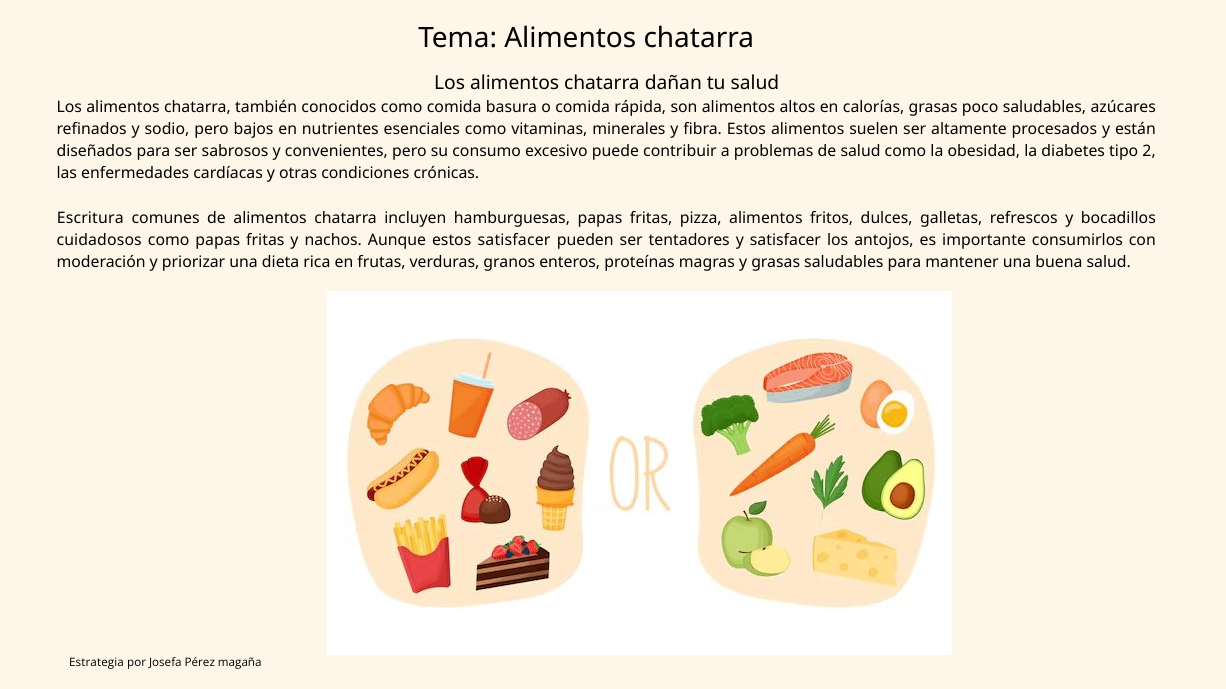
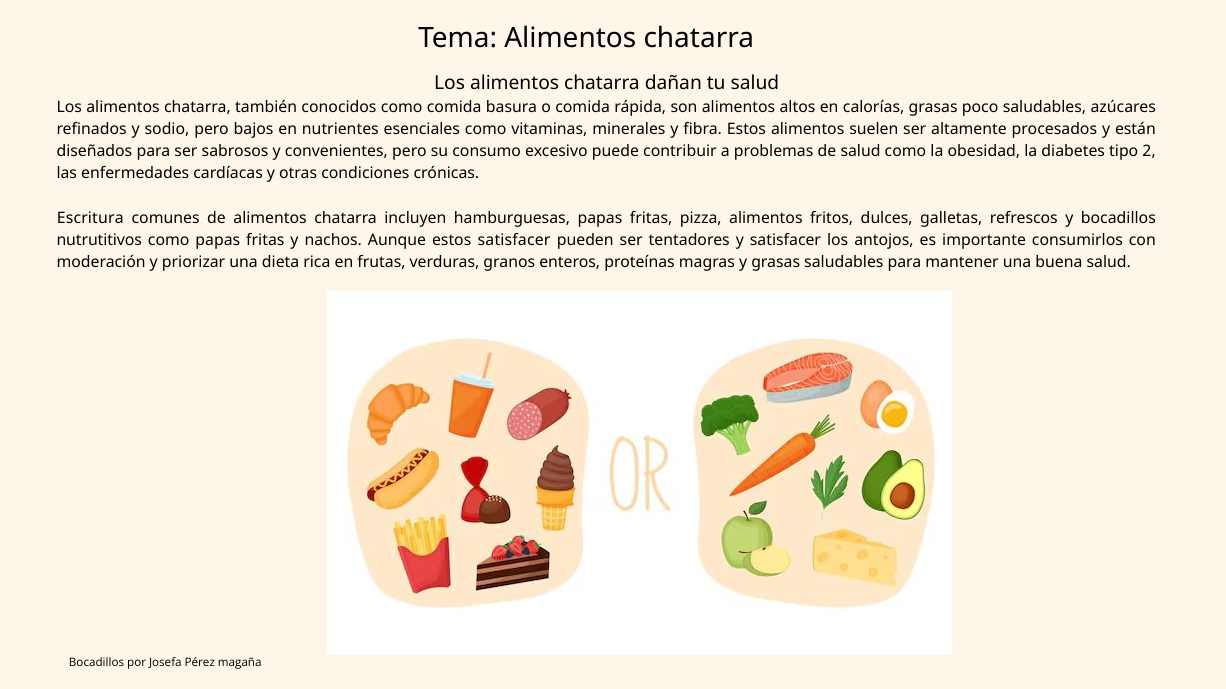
cuidadosos: cuidadosos -> nutrutitivos (99, 240)
Estrategia: Estrategia -> Bocadillos (97, 663)
